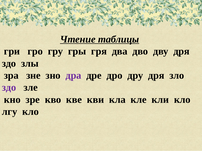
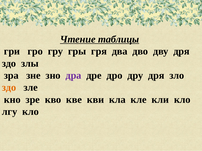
здо colour: purple -> orange (9, 88)
